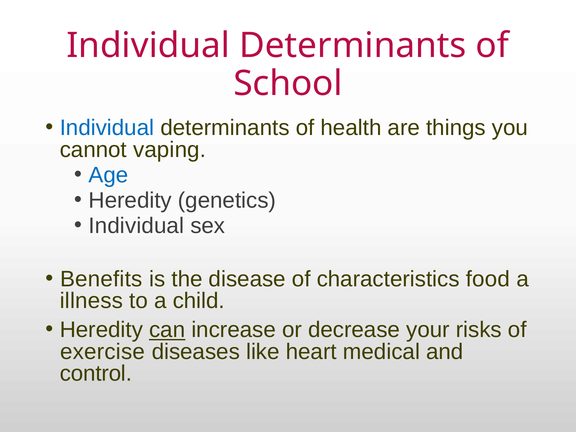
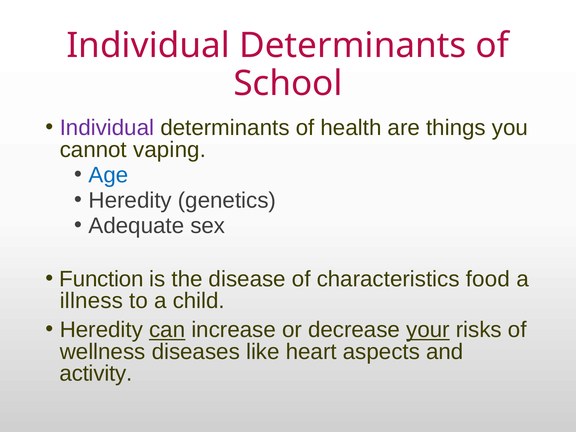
Individual colour: blue -> purple (107, 128)
Individual: Individual -> Adequate (136, 226)
Benefits: Benefits -> Function (101, 279)
your underline: none -> present (428, 330)
exercise: exercise -> wellness (103, 352)
medical: medical -> aspects (381, 352)
control: control -> activity (96, 373)
